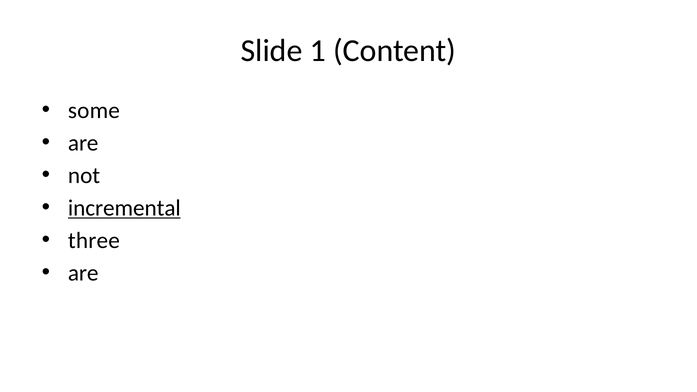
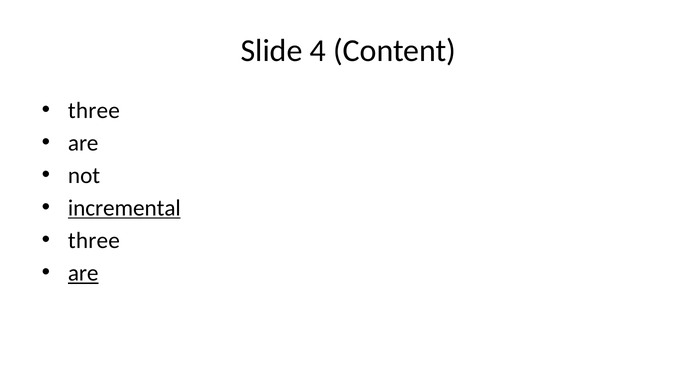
1: 1 -> 4 (318, 51)
some: some -> three (94, 111)
are underline: none -> present (83, 273)
